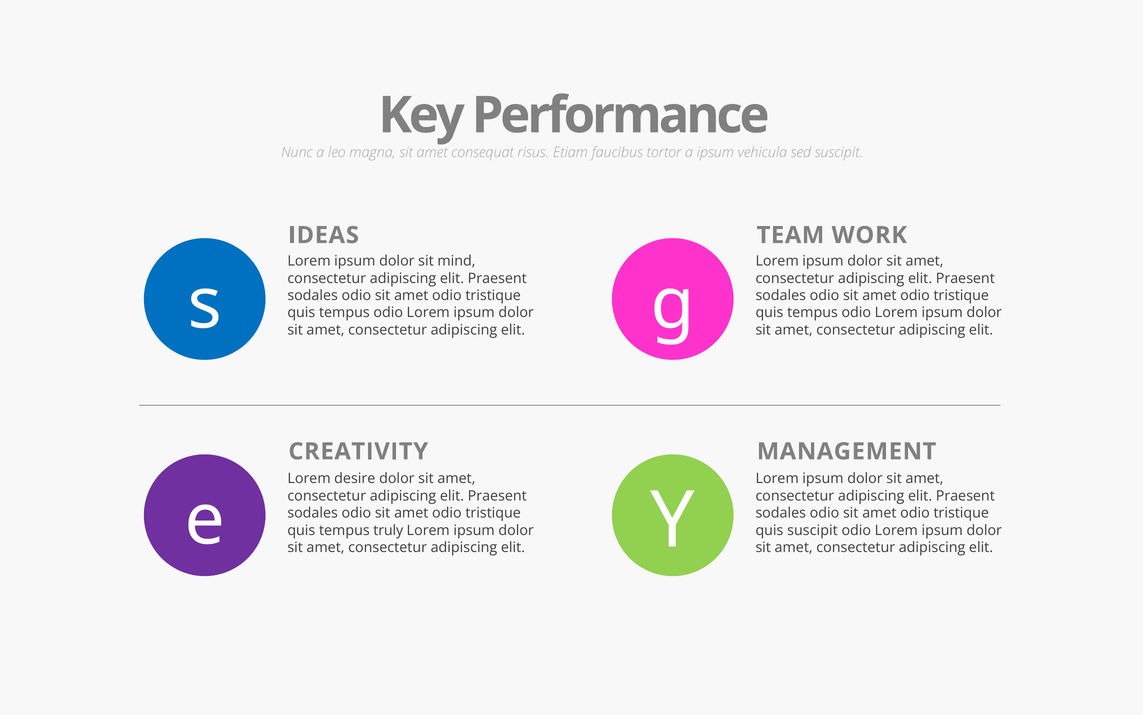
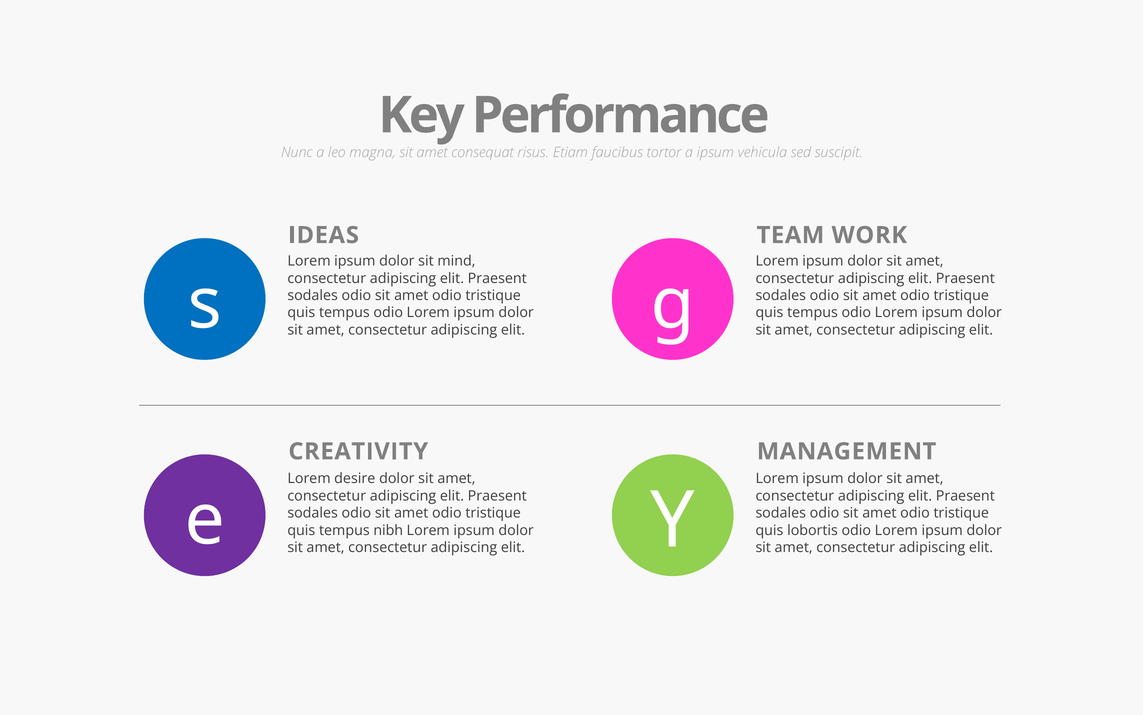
truly: truly -> nibh (388, 530)
quis suscipit: suscipit -> lobortis (813, 530)
